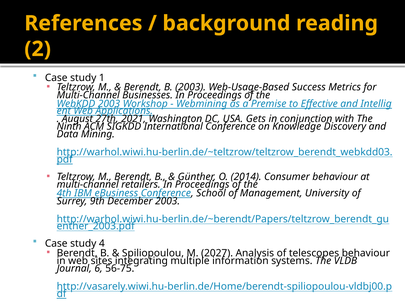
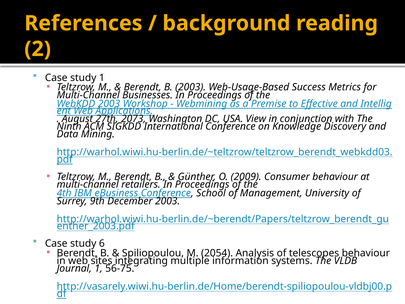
2021: 2021 -> 2073 (134, 119)
Gets: Gets -> View (256, 119)
2014: 2014 -> 2009 (246, 177)
4: 4 -> 6 (102, 243)
2027: 2027 -> 2054 (217, 253)
Journal 6: 6 -> 1 (99, 268)
